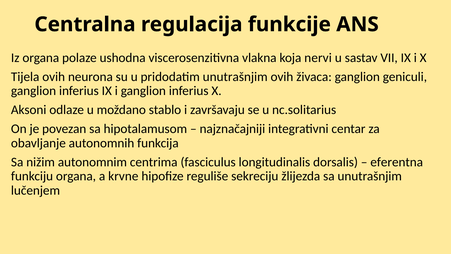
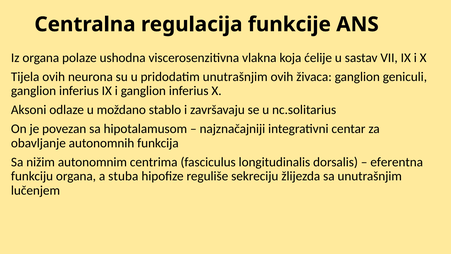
nervi: nervi -> ćelije (318, 58)
krvne: krvne -> stuba (123, 176)
